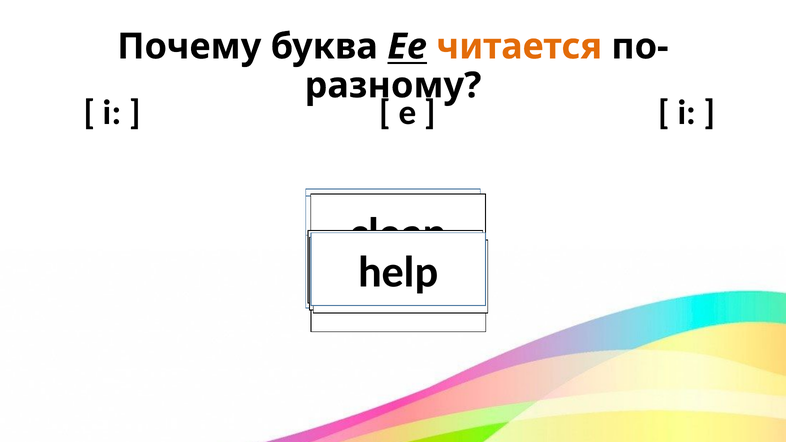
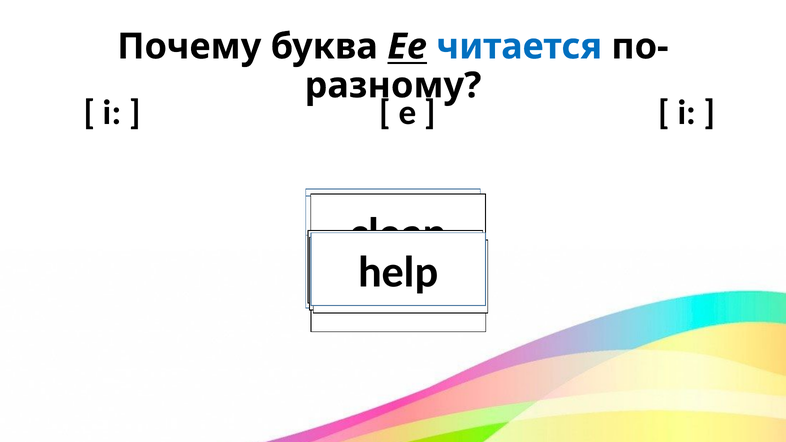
читается colour: orange -> blue (519, 47)
